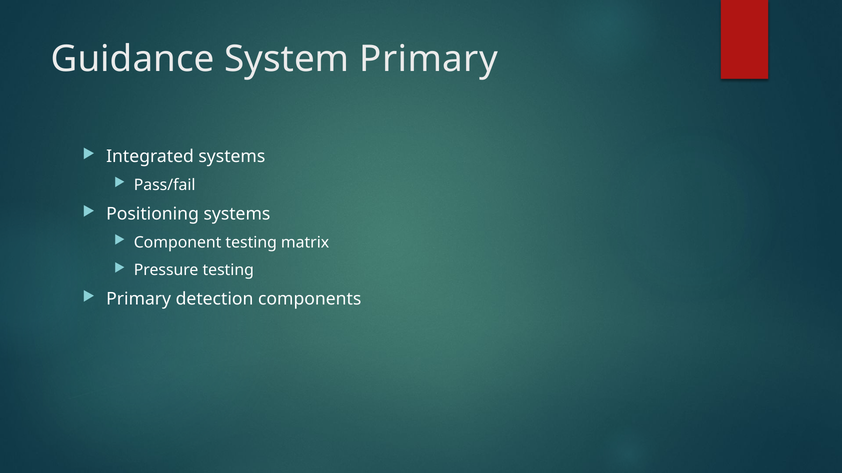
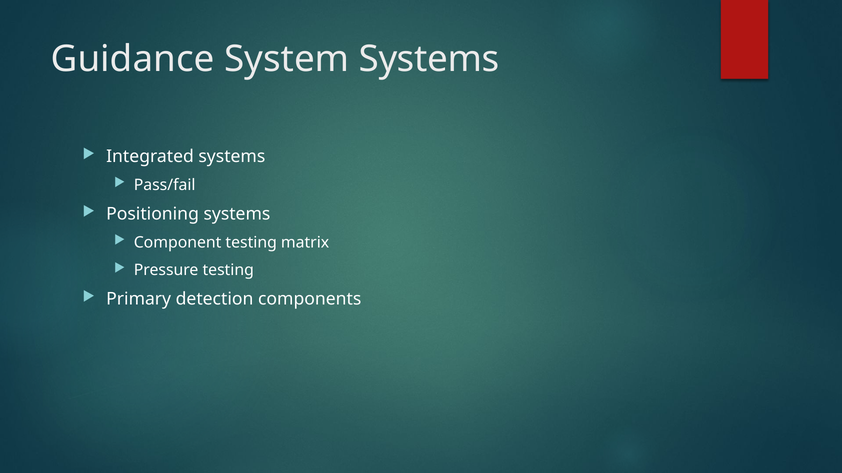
System Primary: Primary -> Systems (429, 59)
